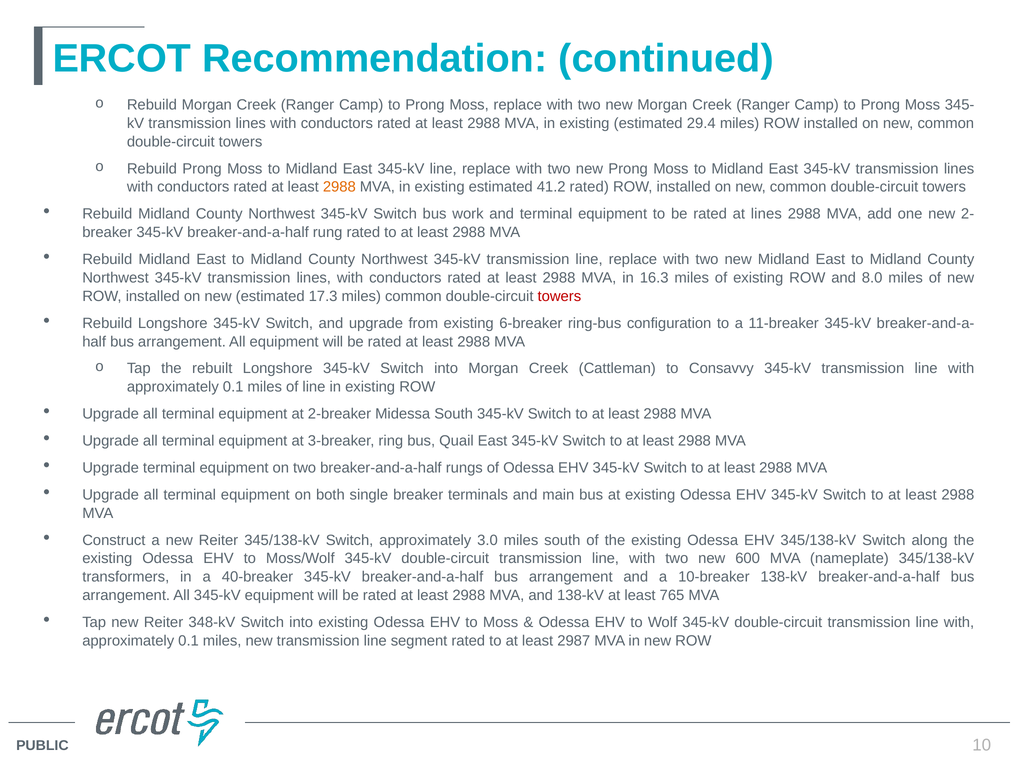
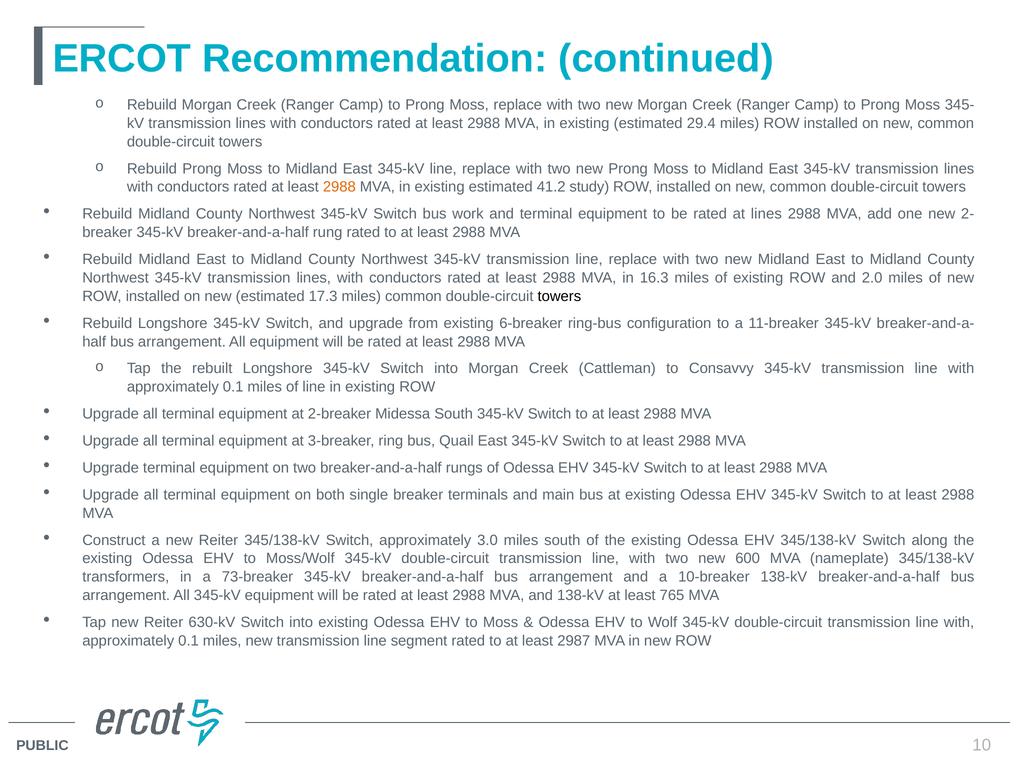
41.2 rated: rated -> study (589, 187)
8.0: 8.0 -> 2.0 (872, 278)
towers colour: red -> black (559, 296)
40-breaker: 40-breaker -> 73-breaker (258, 577)
348-kV: 348-kV -> 630-kV (212, 622)
